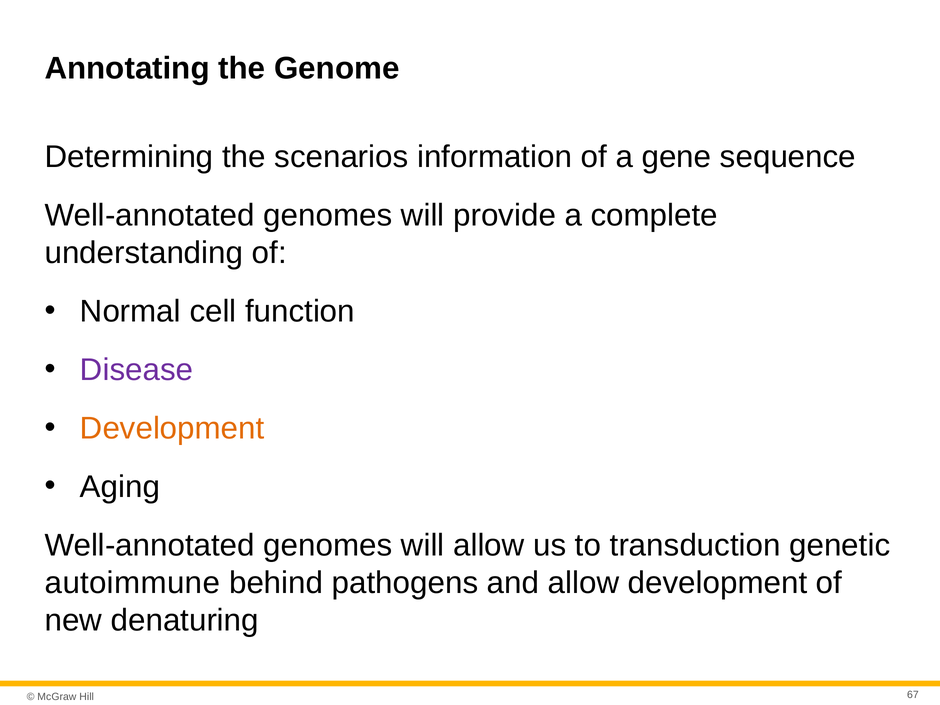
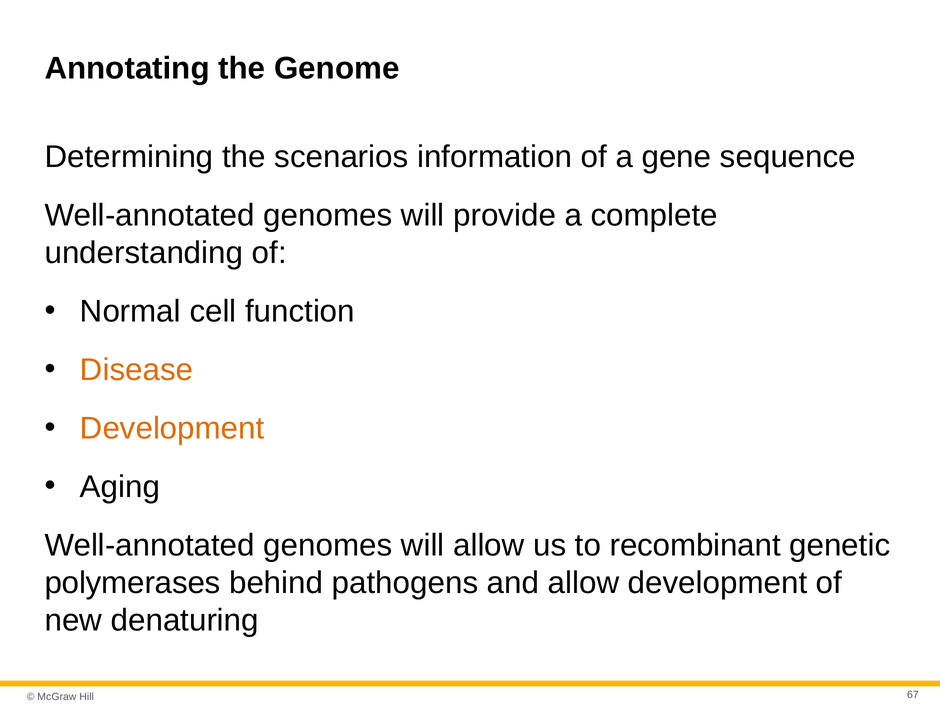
Disease colour: purple -> orange (137, 370)
transduction: transduction -> recombinant (695, 545)
autoimmune: autoimmune -> polymerases (133, 583)
